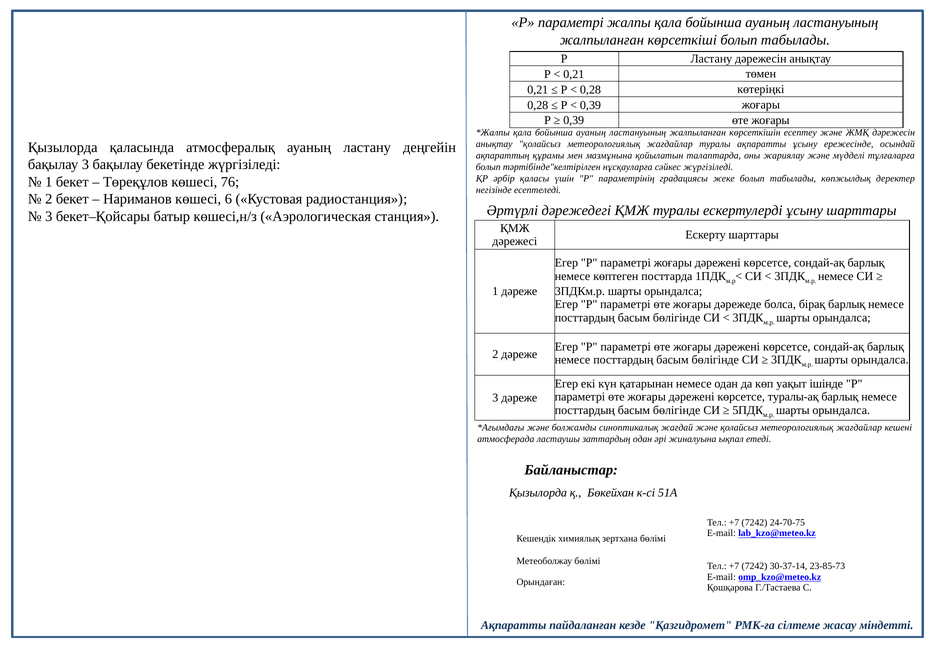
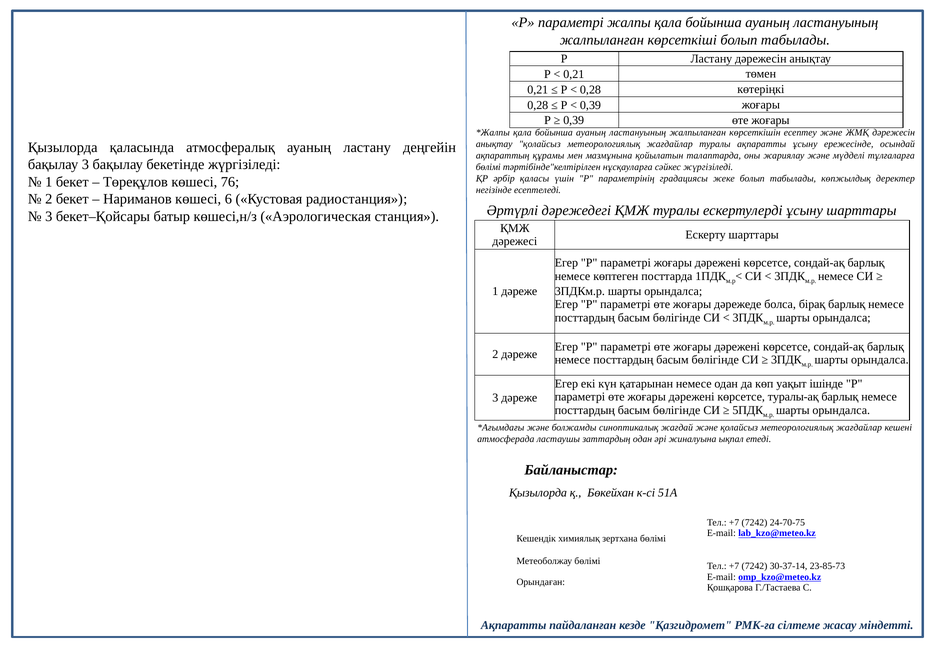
болып: болып -> бөлімі (488, 167)
